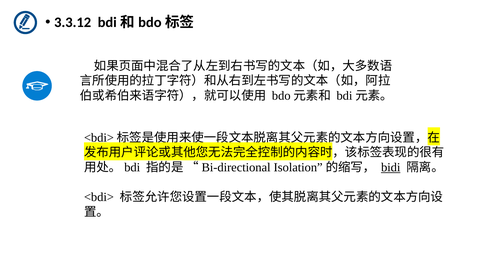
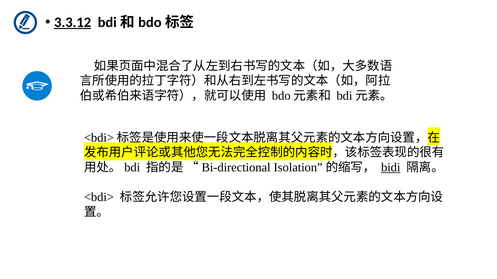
3.3.12 underline: none -> present (73, 22)
